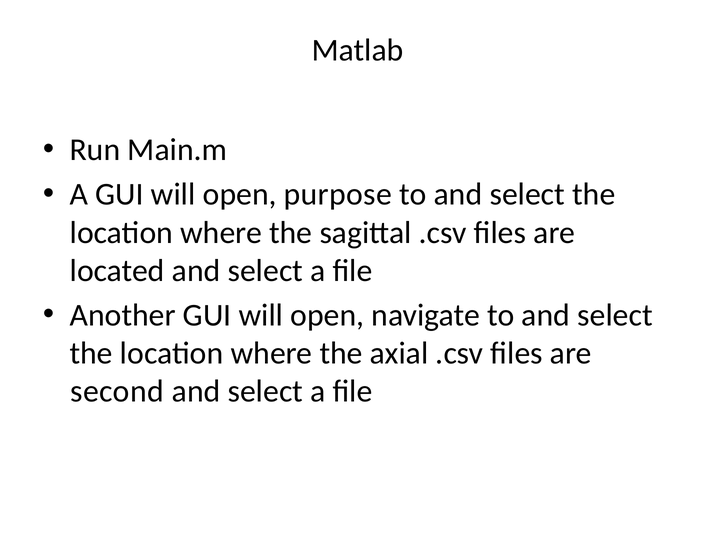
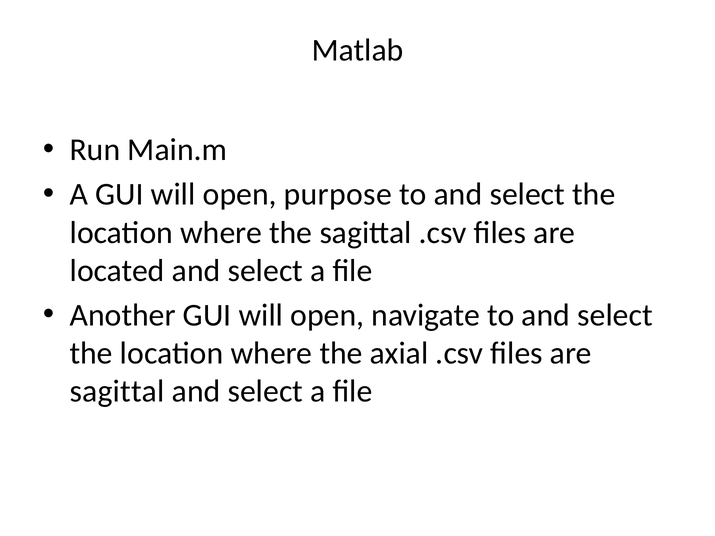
second: second -> sagittal (117, 392)
